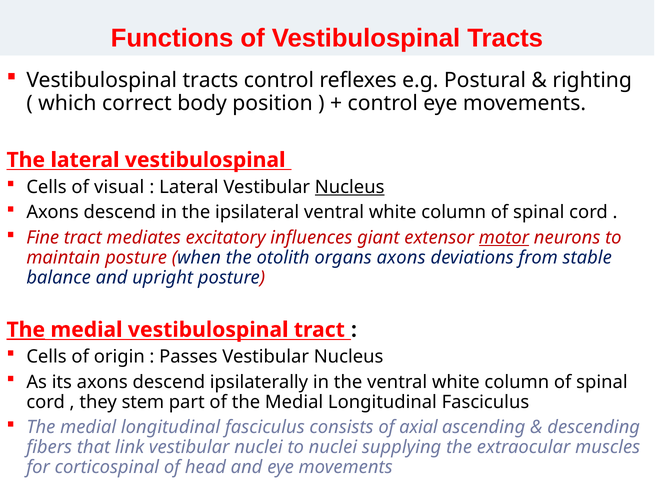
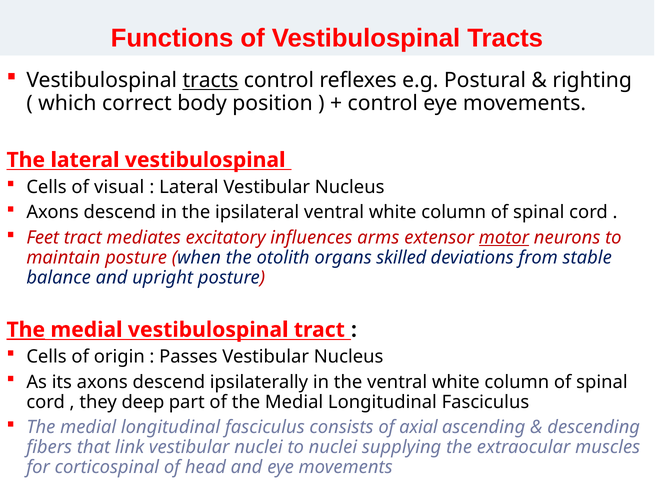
tracts underline: none -> present (210, 80)
Nucleus underline: present -> none (350, 187)
Fine: Fine -> Feet (43, 238)
giant: giant -> arms (378, 238)
organs axons: axons -> skilled (401, 257)
stem: stem -> deep (143, 402)
